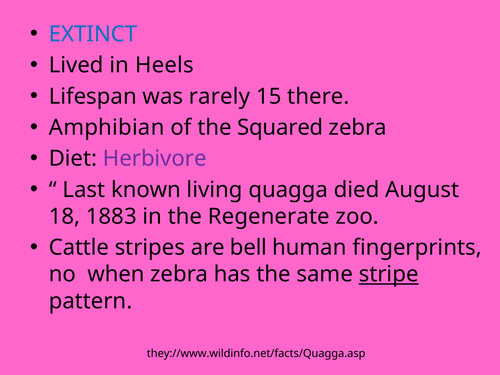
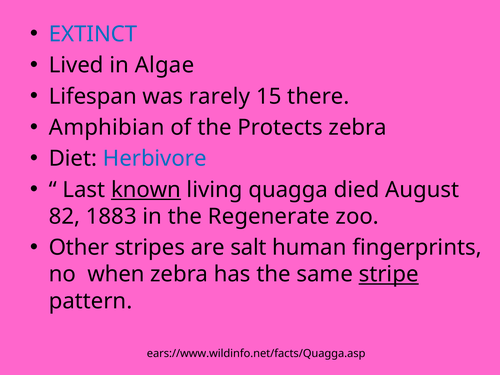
Heels: Heels -> Algae (164, 65)
Squared: Squared -> Protects (280, 128)
Herbivore colour: purple -> blue (155, 159)
known underline: none -> present (146, 190)
18: 18 -> 82 (64, 216)
Cattle: Cattle -> Other (79, 248)
bell: bell -> salt (248, 248)
they://www.wildinfo.net/facts/Quagga.asp: they://www.wildinfo.net/facts/Quagga.asp -> ears://www.wildinfo.net/facts/Quagga.asp (256, 354)
